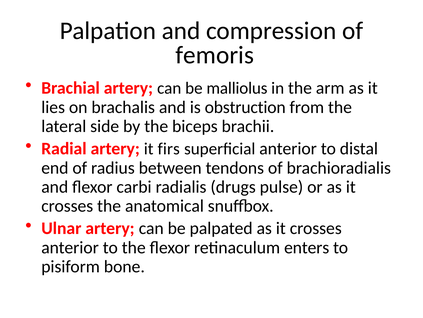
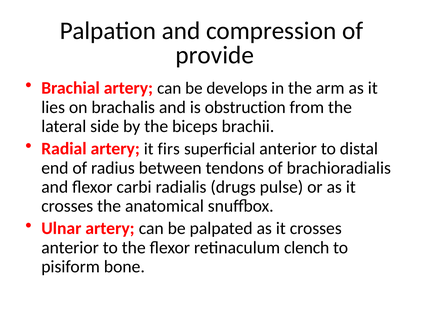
femoris: femoris -> provide (215, 55)
malliolus: malliolus -> develops (237, 88)
enters: enters -> clench (307, 247)
